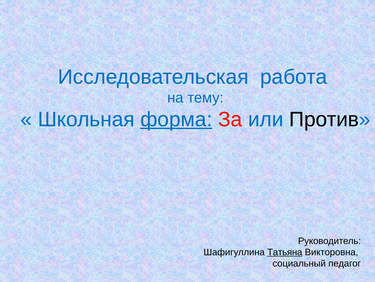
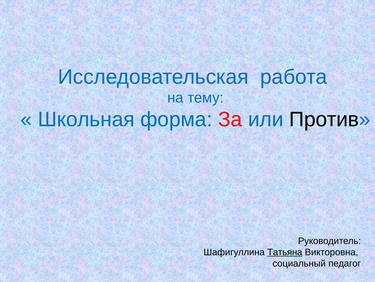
форма underline: present -> none (176, 119)
